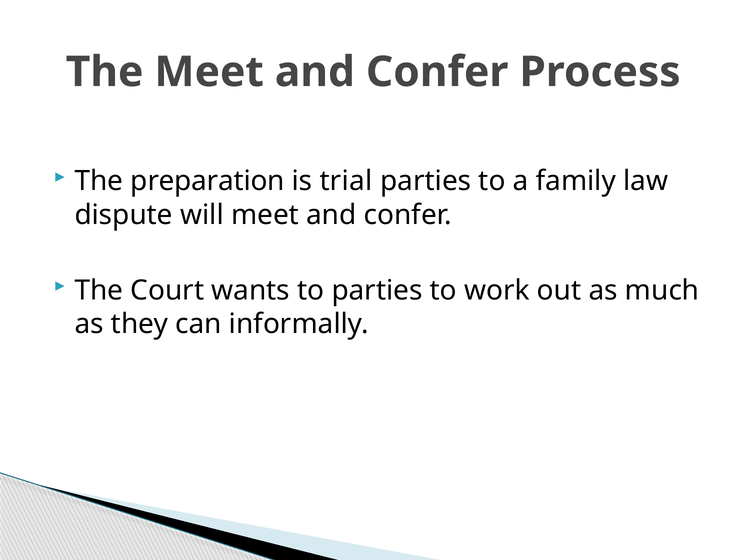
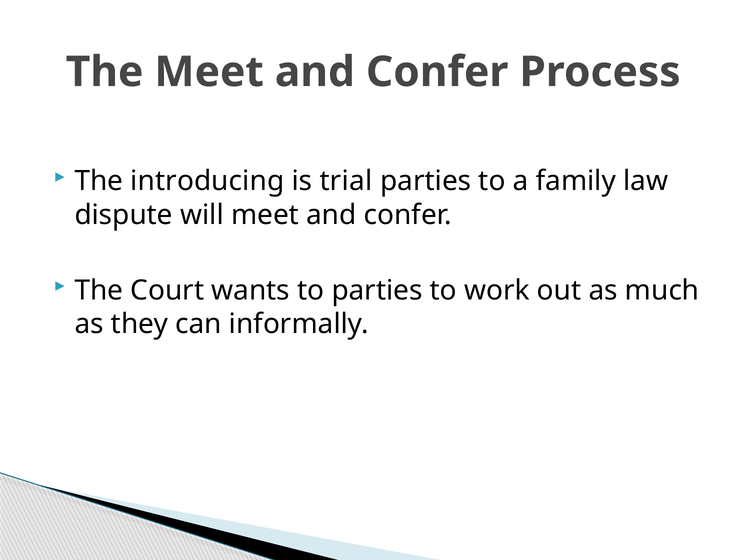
preparation: preparation -> introducing (207, 181)
